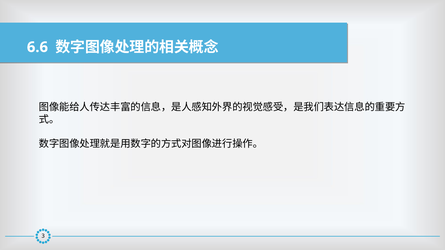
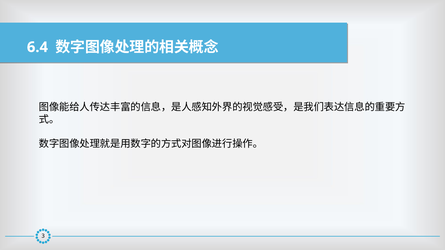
6.6: 6.6 -> 6.4 (37, 47)
